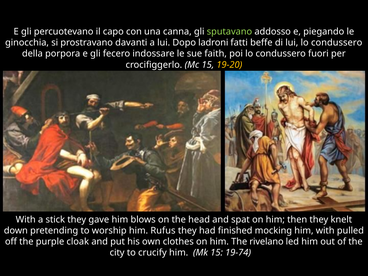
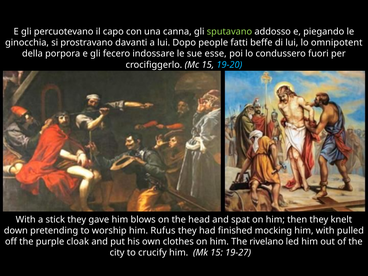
ladroni: ladroni -> people (213, 43)
lui lo condussero: condussero -> omnipotent (337, 43)
faith: faith -> esse (216, 54)
19-20 colour: yellow -> light blue (229, 65)
19-74: 19-74 -> 19-27 (238, 253)
